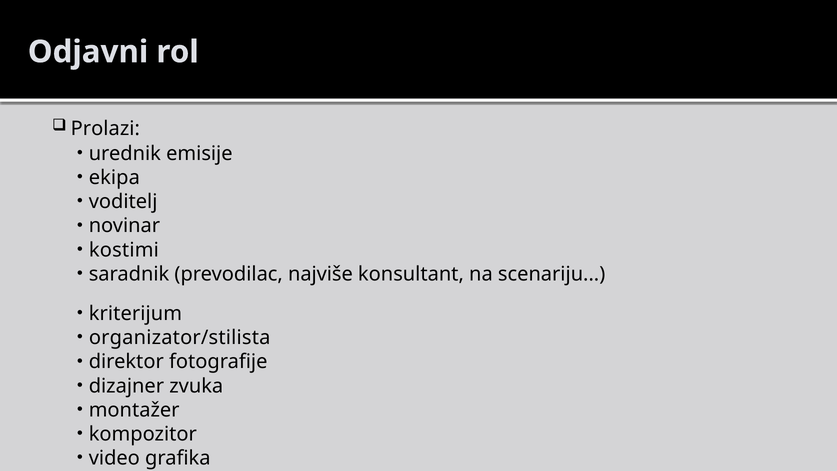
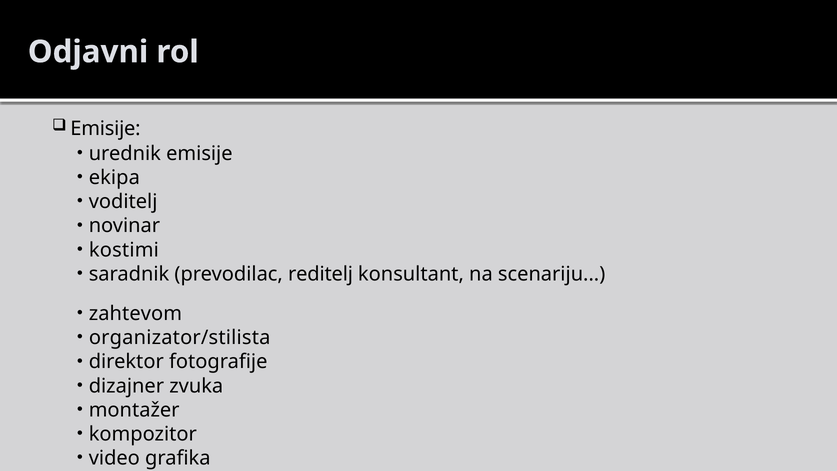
Prolazi: Prolazi -> Emisije (105, 129)
najviše: najviše -> reditelj (321, 274)
kriterijum: kriterijum -> zahtevom (135, 314)
